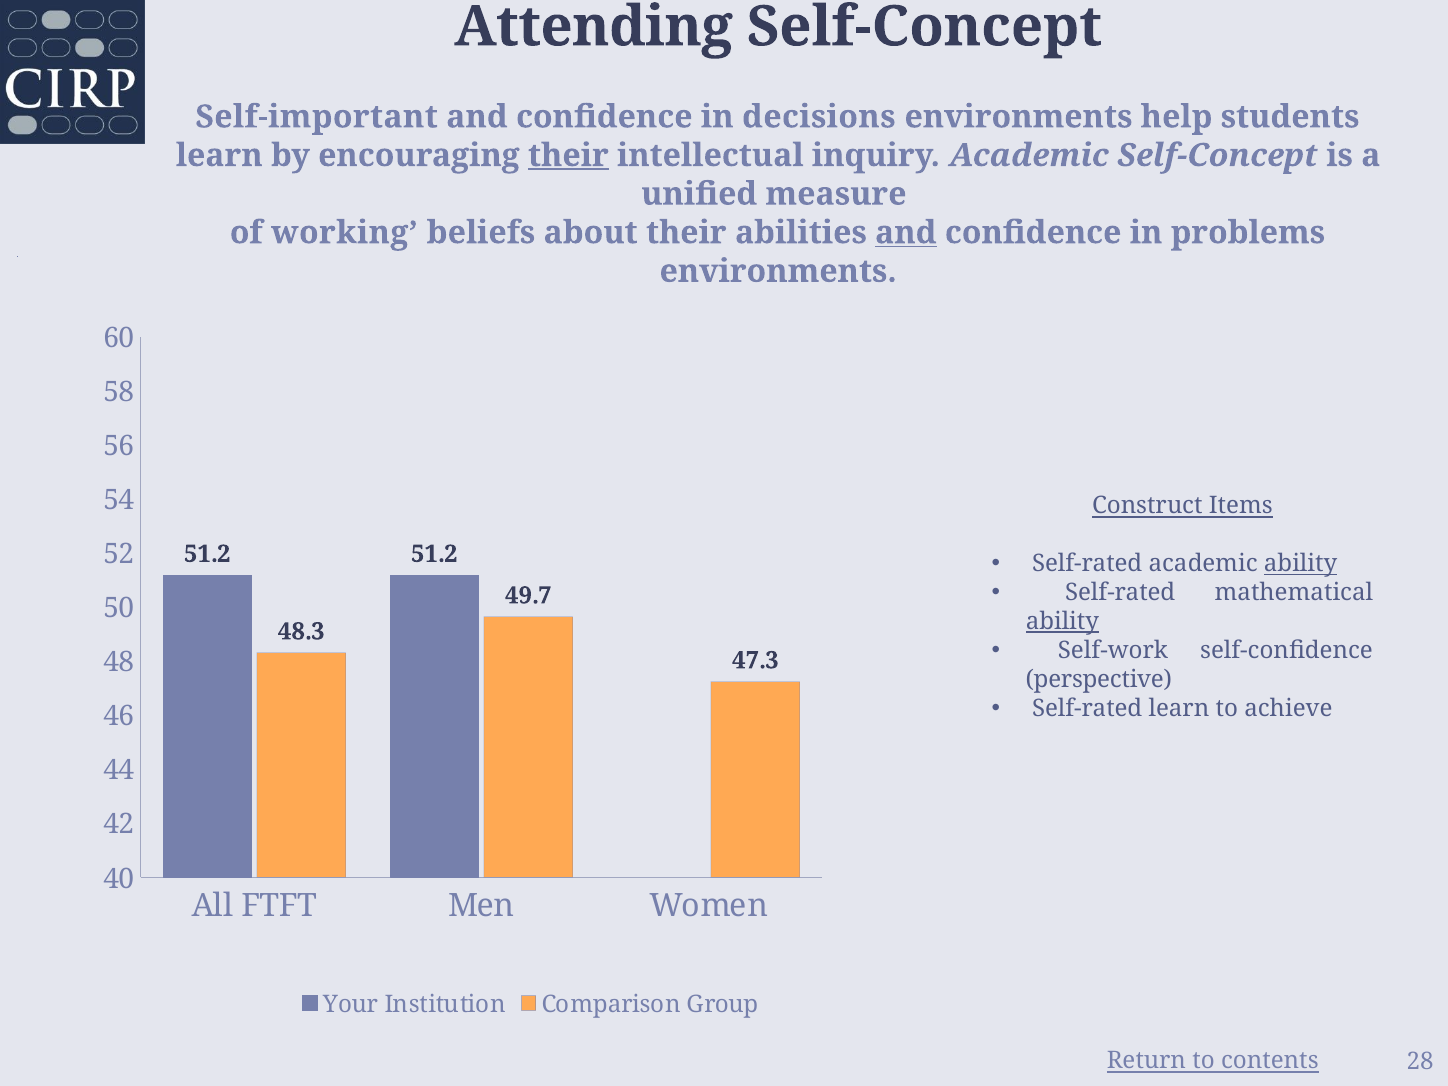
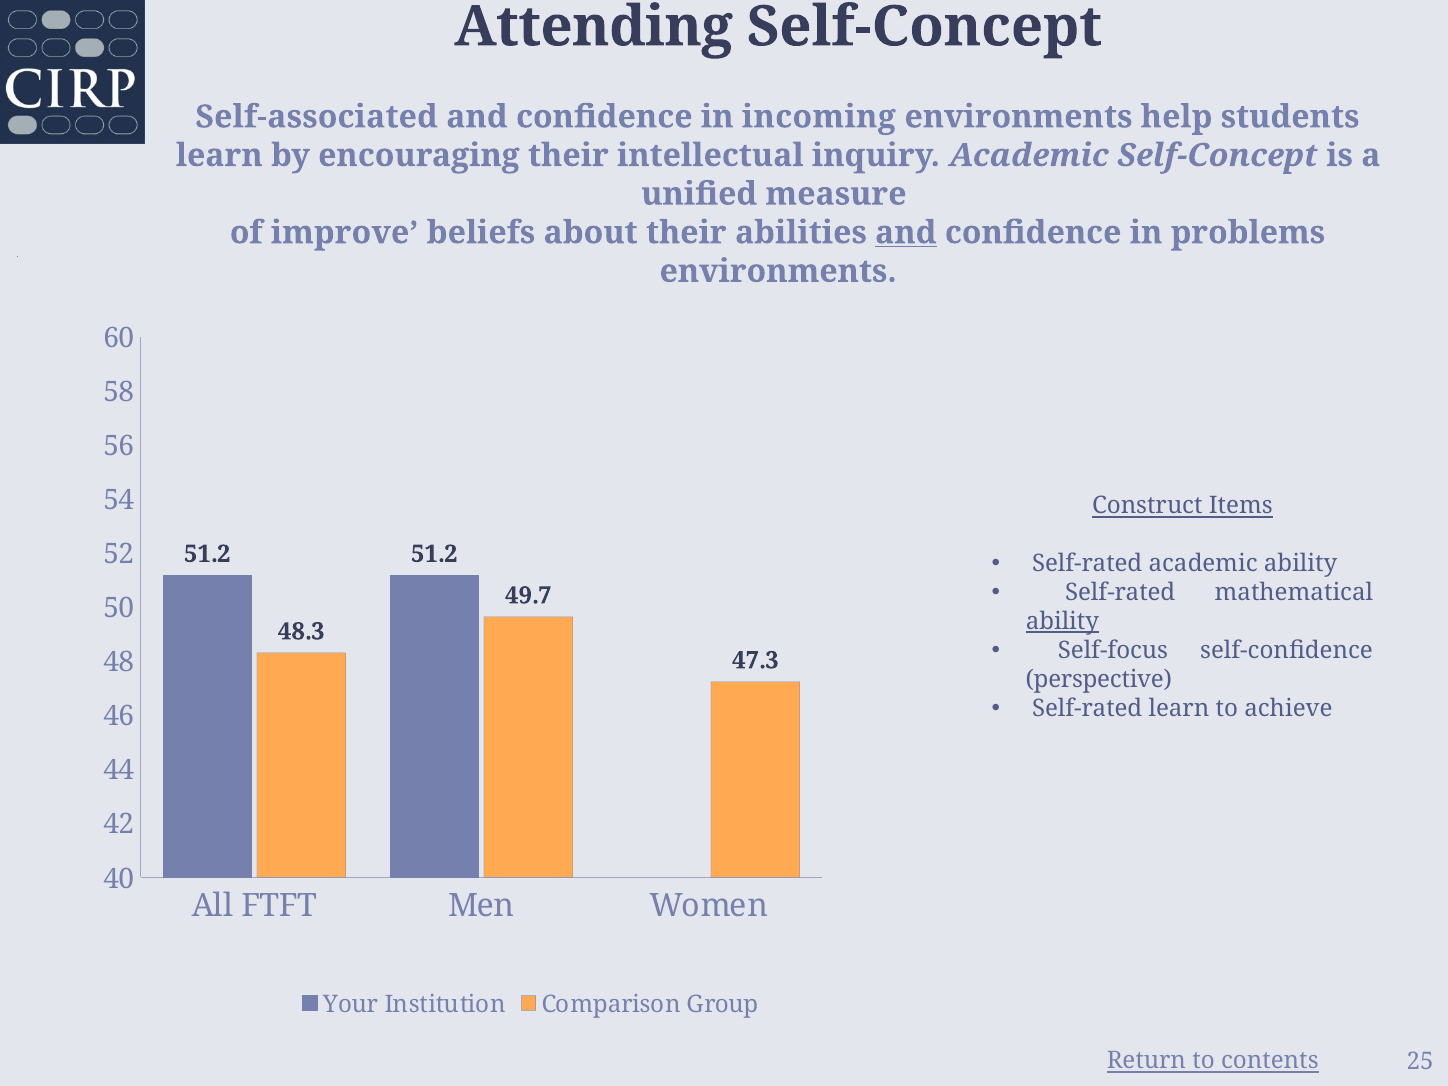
Self-important: Self-important -> Self-associated (317, 117)
decisions: decisions -> incoming (819, 117)
their underline: present -> none (568, 155)
working: working -> improve (345, 233)
ability underline: present -> none (1301, 564)
Self-work: Self-work -> Self-focus (1113, 651)
28: 28 -> 25 (1420, 1062)
